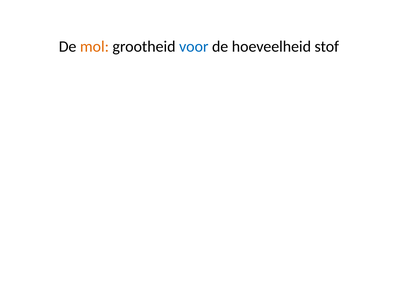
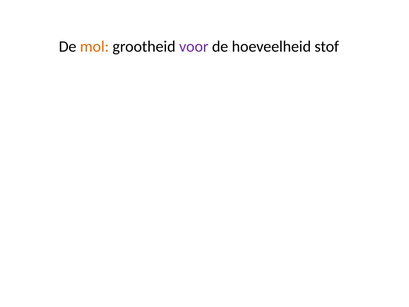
voor colour: blue -> purple (194, 47)
